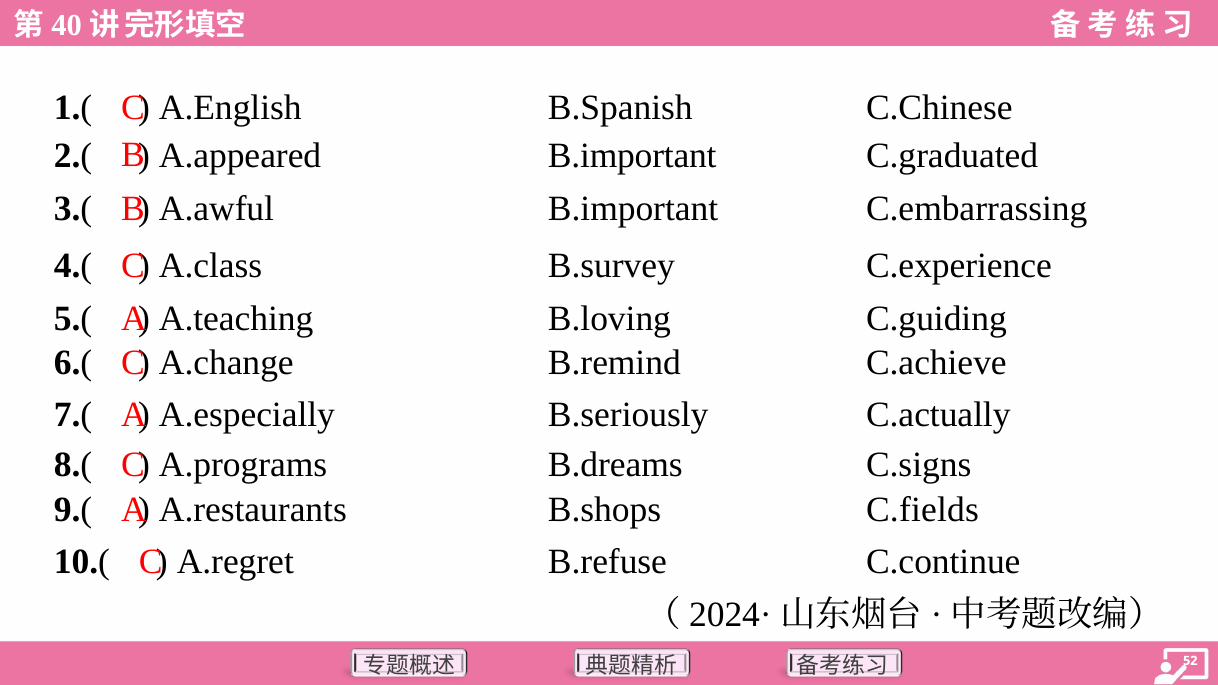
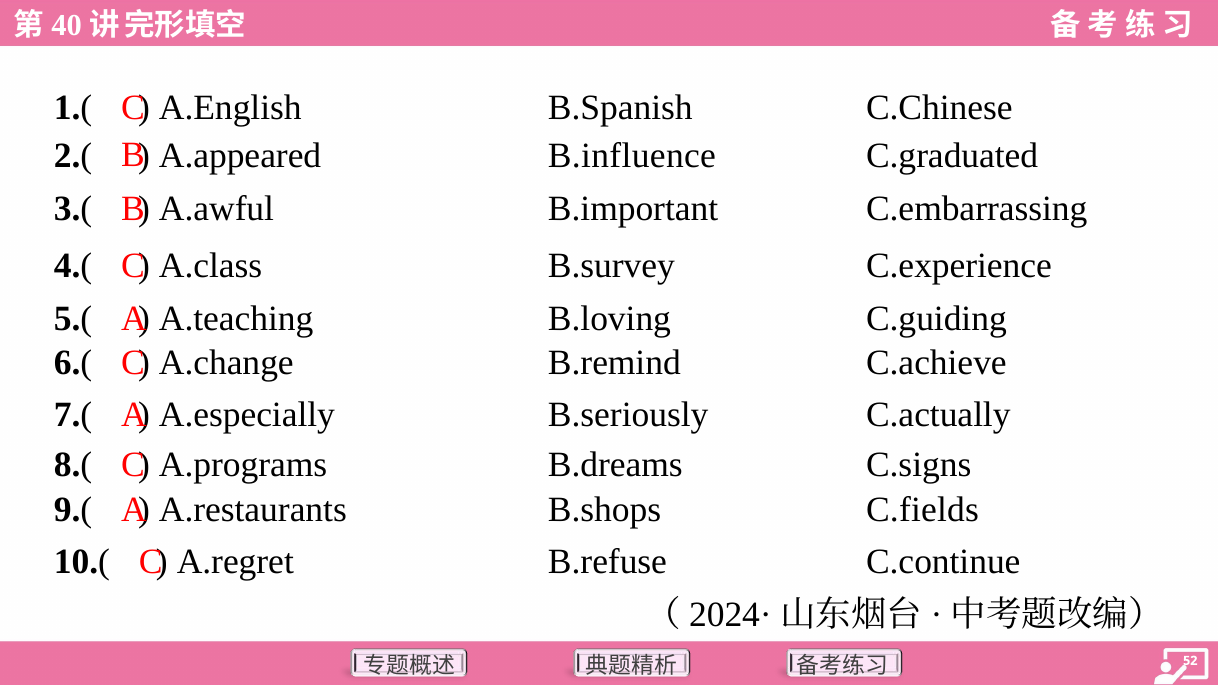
A.appeared B.important: B.important -> B.influence (632, 155)
